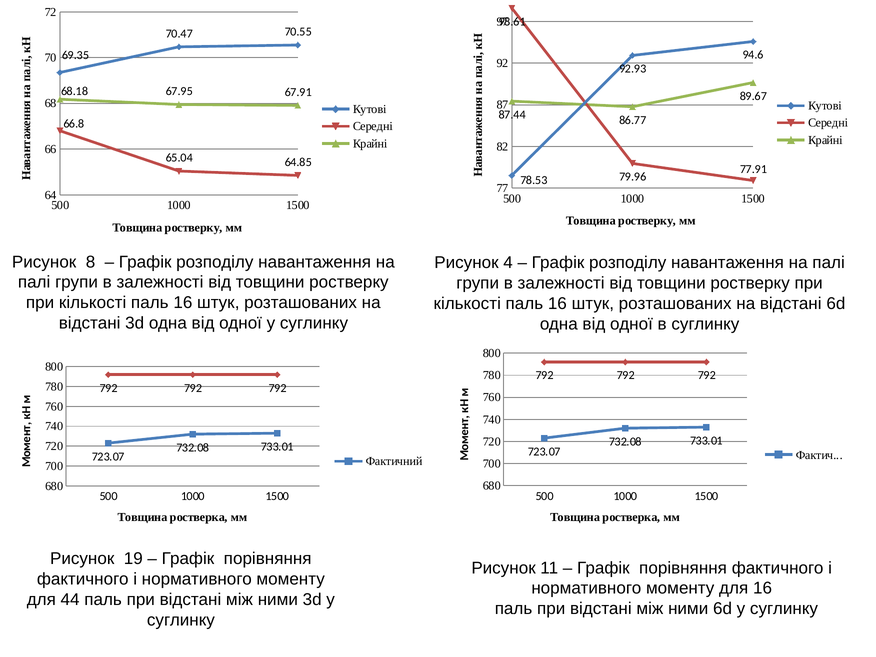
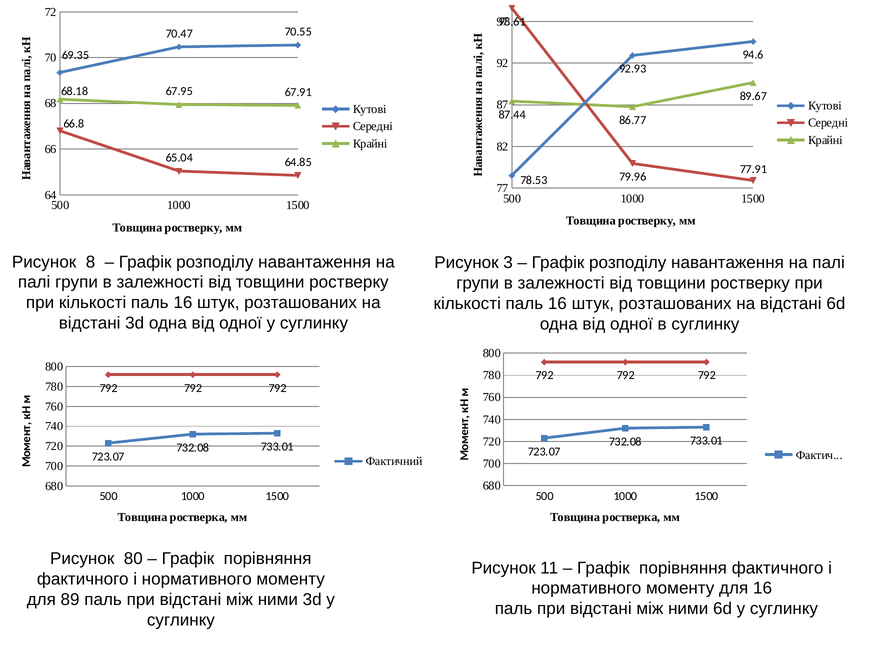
4: 4 -> 3 (508, 263)
19: 19 -> 80 (133, 559)
44: 44 -> 89 (70, 599)
